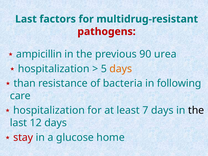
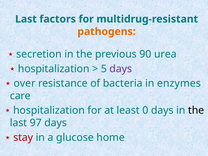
pathogens colour: red -> orange (107, 32)
ampicillin: ampicillin -> secretion (39, 54)
days colour: orange -> purple (121, 69)
than: than -> over (25, 83)
following: following -> enzymes (179, 83)
7: 7 -> 0 (145, 110)
12: 12 -> 97 (36, 123)
